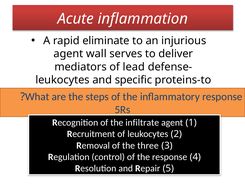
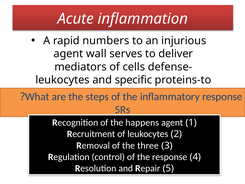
eliminate: eliminate -> numbers (106, 41)
lead: lead -> cells (134, 67)
infiltrate: infiltrate -> happens (142, 122)
